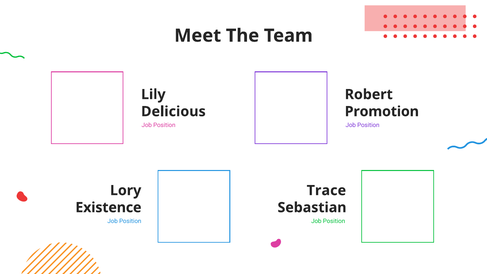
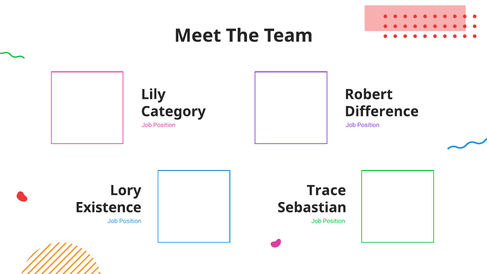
Delicious: Delicious -> Category (173, 111)
Promotion: Promotion -> Difference (382, 111)
